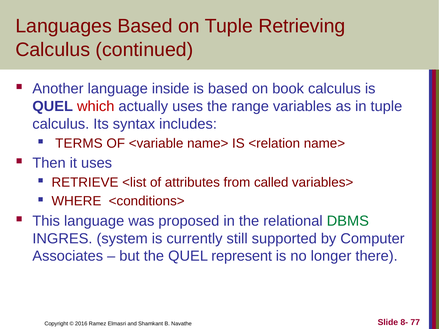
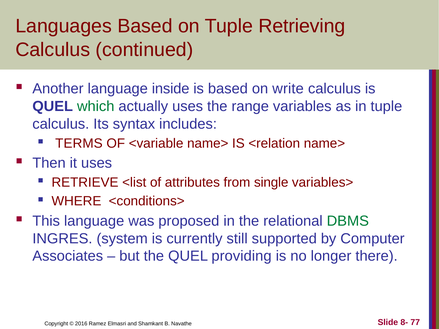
book: book -> write (288, 89)
which colour: red -> green (96, 106)
called: called -> single (271, 183)
represent: represent -> providing (242, 256)
